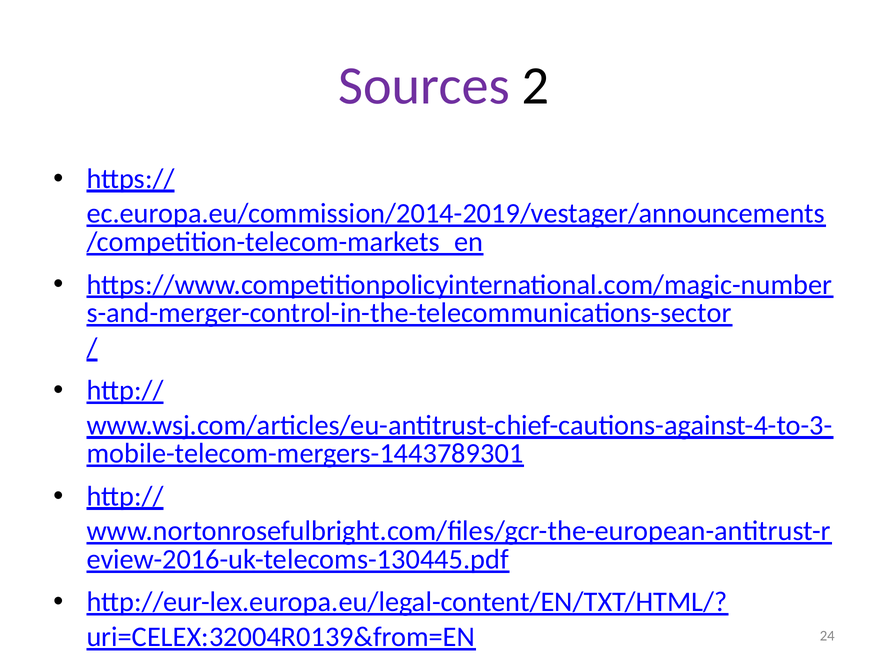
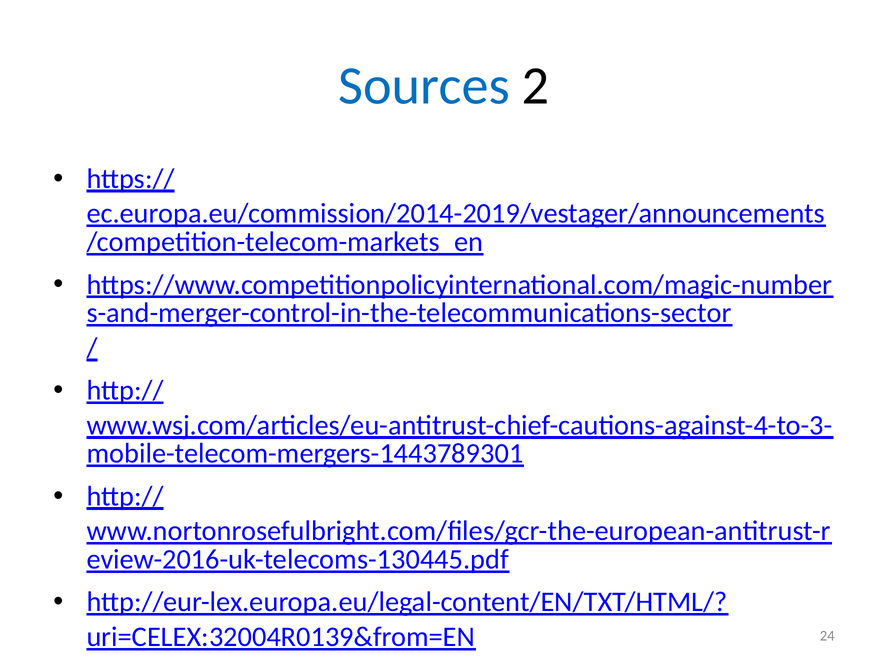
Sources colour: purple -> blue (424, 86)
